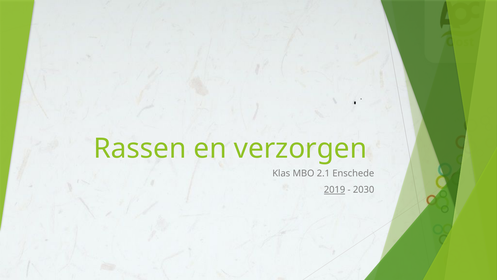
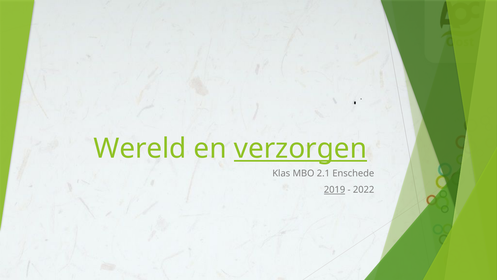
Rassen: Rassen -> Wereld (140, 148)
verzorgen underline: none -> present (300, 148)
2030: 2030 -> 2022 (364, 190)
